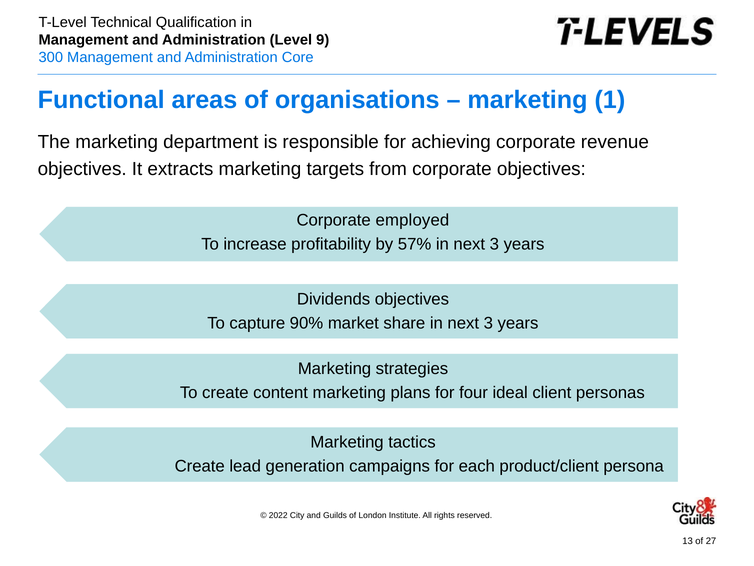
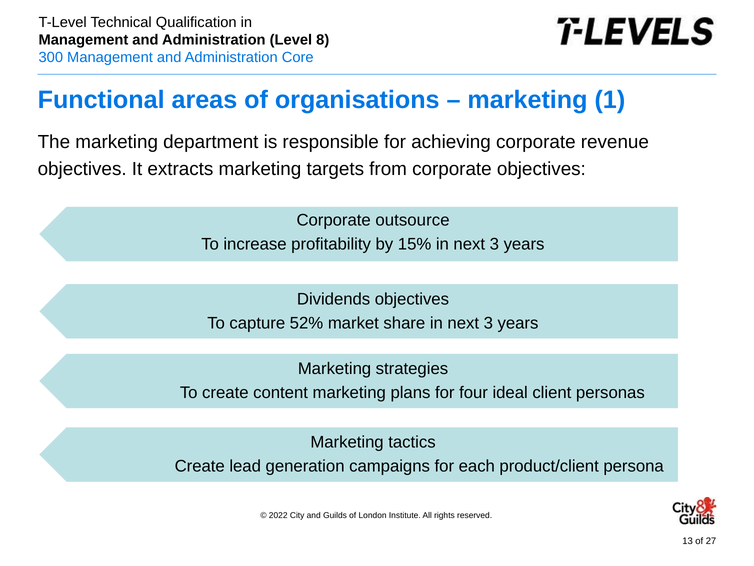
9: 9 -> 8 (323, 40)
employed: employed -> outsource (412, 220)
57%: 57% -> 15% (415, 244)
90%: 90% -> 52% (306, 323)
